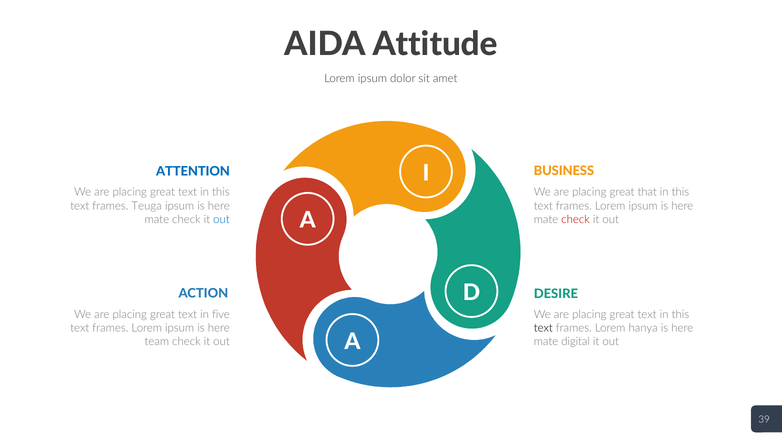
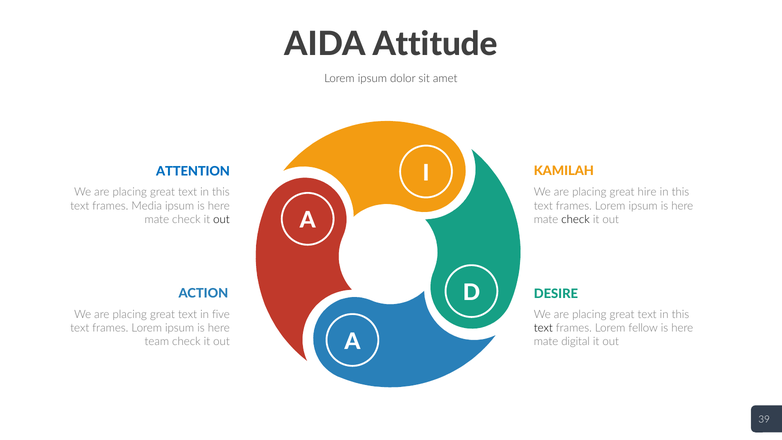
BUSINESS: BUSINESS -> KAMILAH (564, 171)
that: that -> hire (647, 192)
Teuga: Teuga -> Media (147, 206)
out colour: blue -> black (221, 219)
check colour: red -> black (576, 219)
hanya: hanya -> fellow (643, 328)
